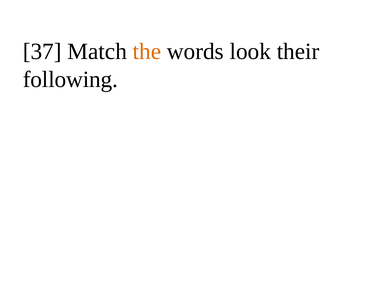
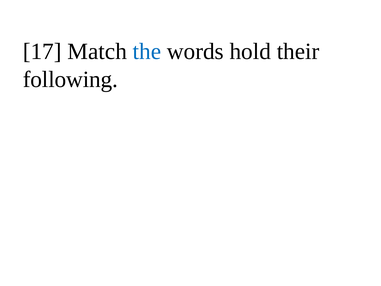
37: 37 -> 17 (42, 51)
the colour: orange -> blue (147, 51)
look: look -> hold (250, 51)
